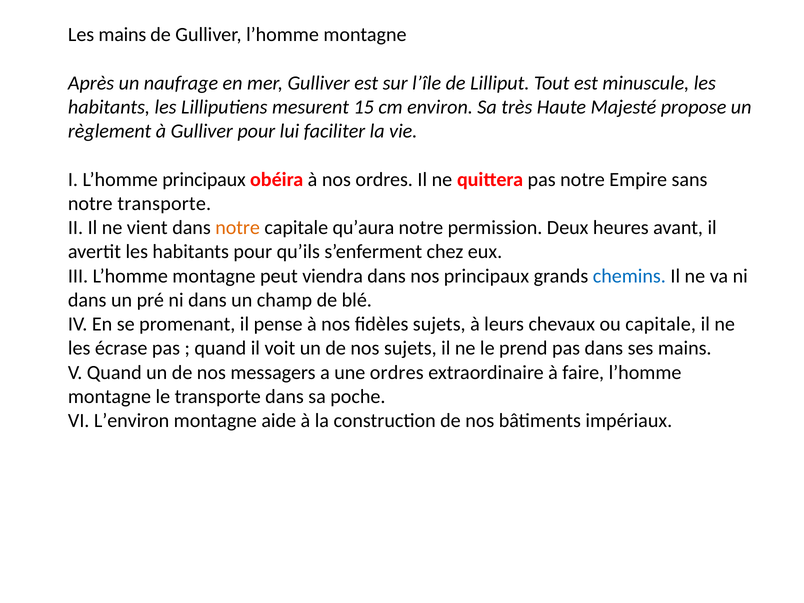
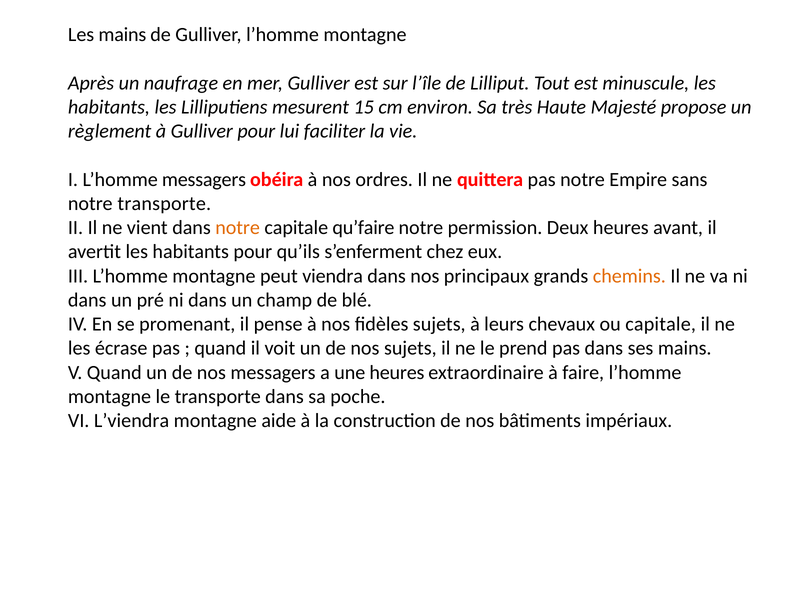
L’homme principaux: principaux -> messagers (204, 179)
qu’aura: qu’aura -> qu’faire (363, 228)
chemins colour: blue -> orange (629, 276)
une ordres: ordres -> heures (397, 372)
L’environ: L’environ -> L’viendra (132, 421)
